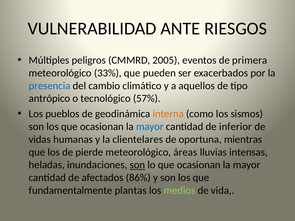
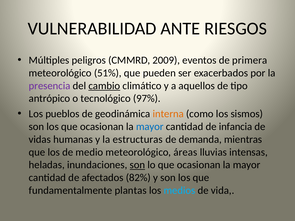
2005: 2005 -> 2009 (166, 60)
33%: 33% -> 51% (108, 73)
presencia colour: blue -> purple (50, 86)
cambio underline: none -> present (104, 86)
57%: 57% -> 97% (147, 99)
inferior: inferior -> infancia (236, 127)
clientelares: clientelares -> estructuras (138, 140)
oportuna: oportuna -> demanda (200, 140)
pierde: pierde -> medio (89, 152)
86%: 86% -> 82% (138, 178)
medios colour: light green -> light blue (179, 191)
